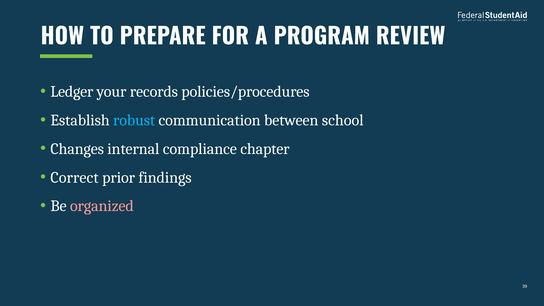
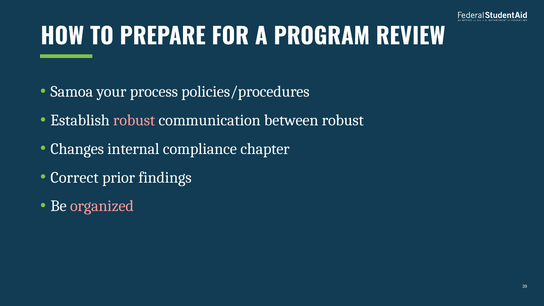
Ledger: Ledger -> Samoa (72, 92)
records: records -> process (154, 92)
robust colour: light blue -> pink (134, 120)
between school: school -> robust (343, 120)
